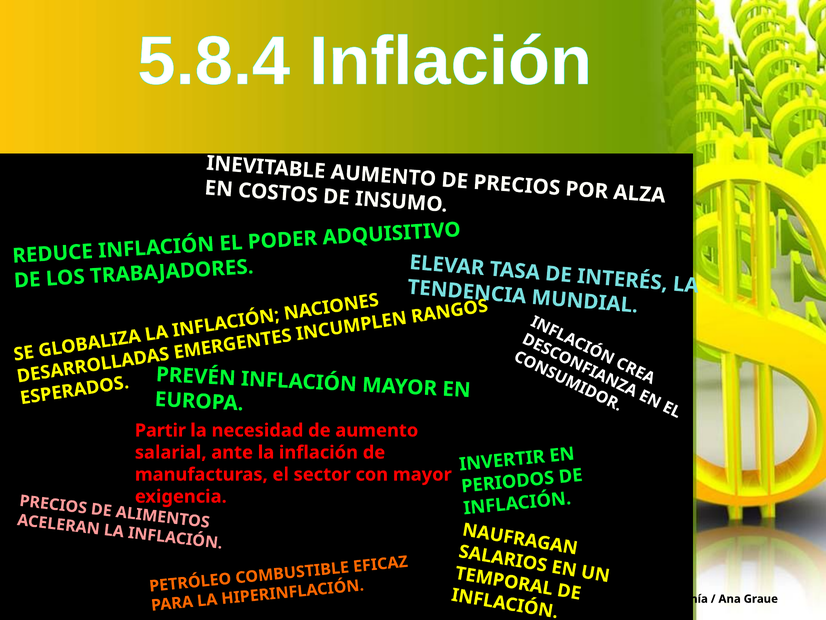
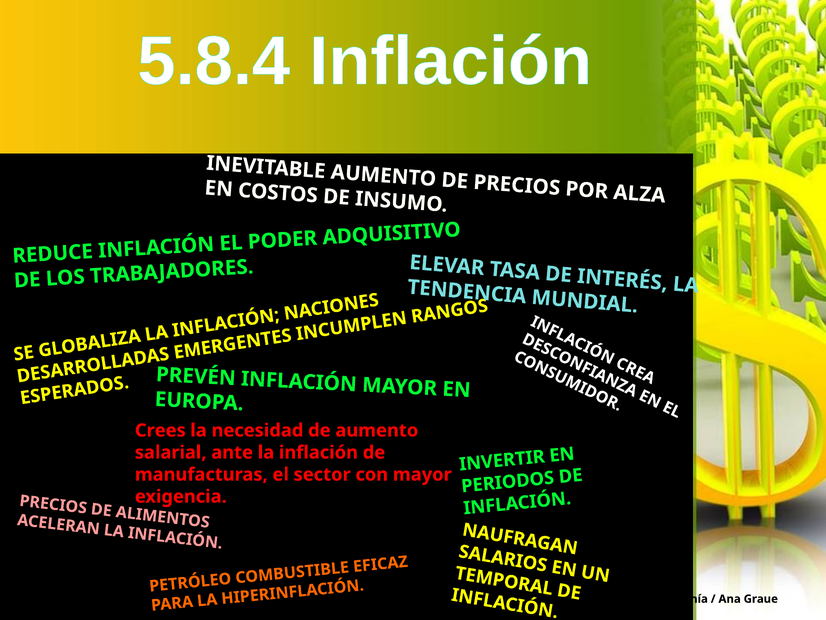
Partir: Partir -> Crees (160, 430)
